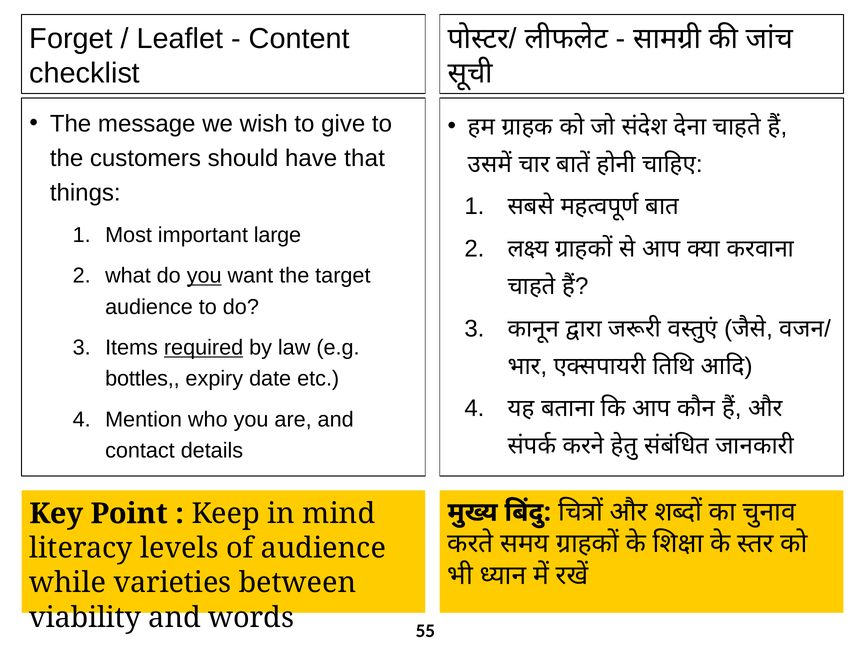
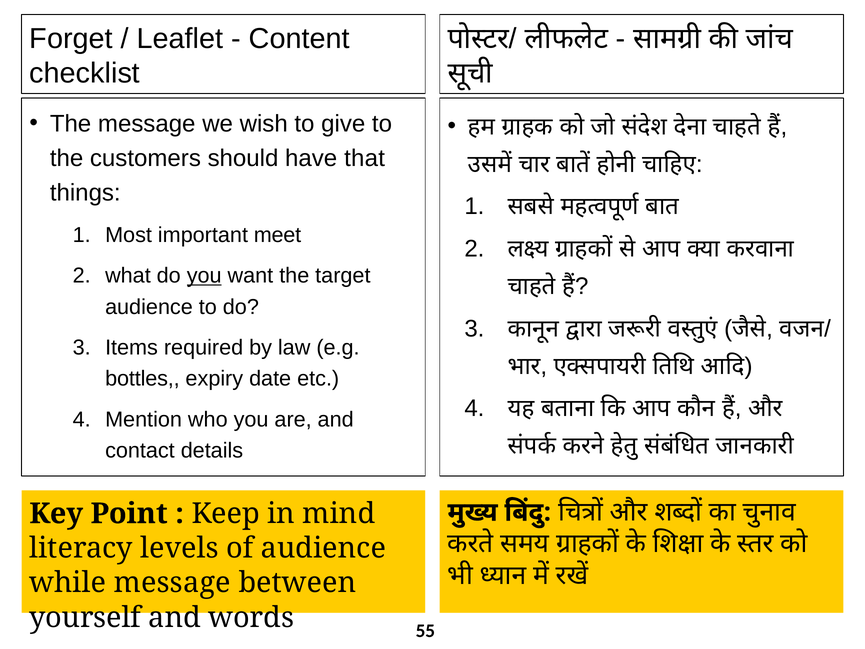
large: large -> meet (277, 235)
required underline: present -> none (204, 347)
while varieties: varieties -> message (172, 583)
viability: viability -> yourself (85, 617)
